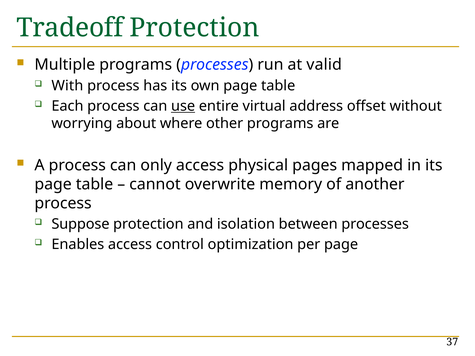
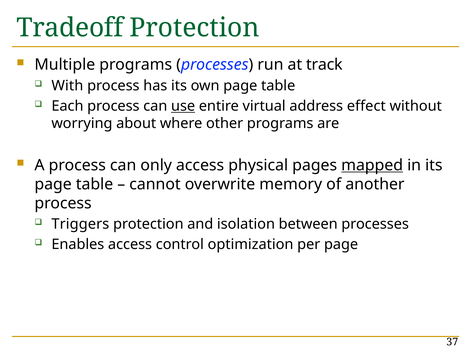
valid: valid -> track (324, 65)
offset: offset -> effect (366, 106)
mapped underline: none -> present (372, 165)
Suppose: Suppose -> Triggers (80, 224)
